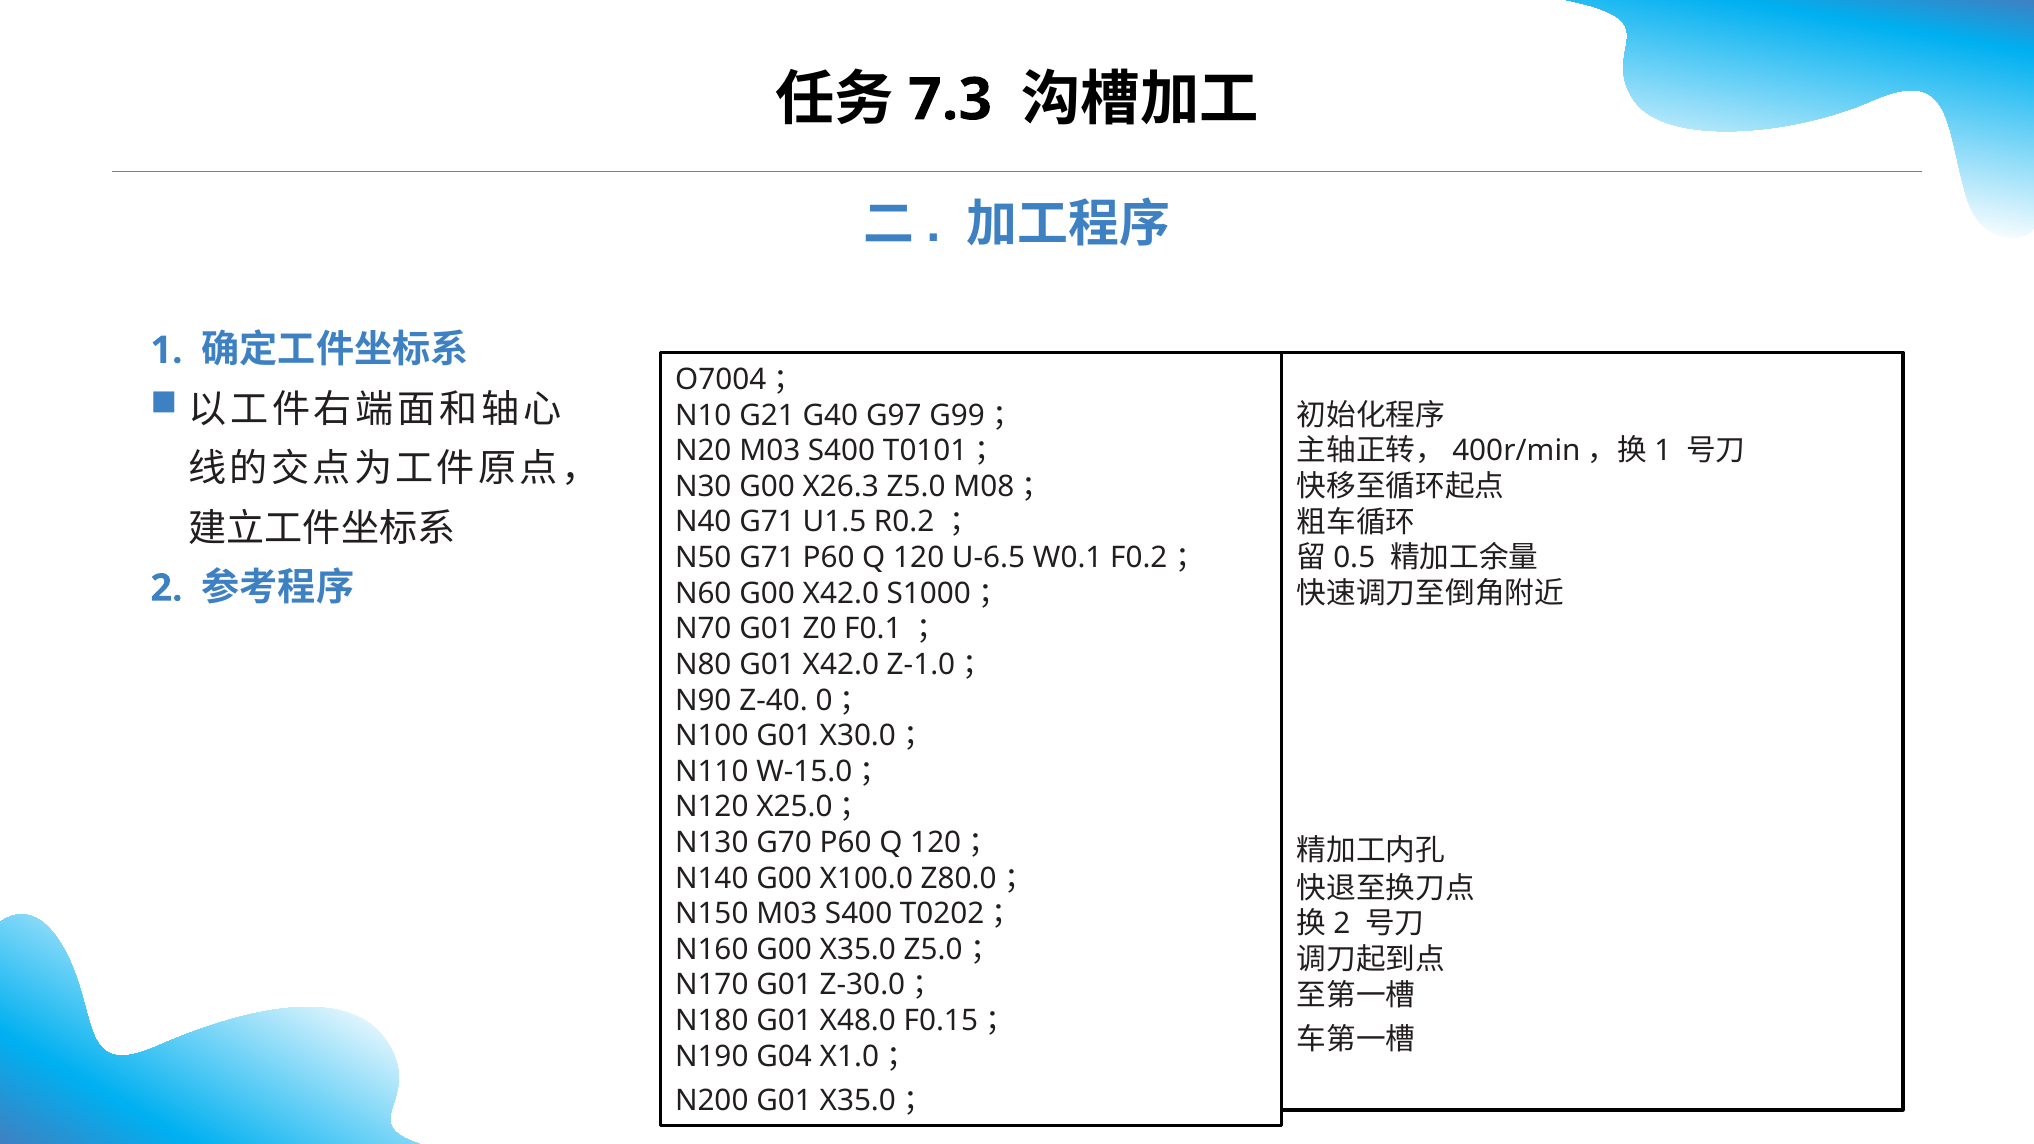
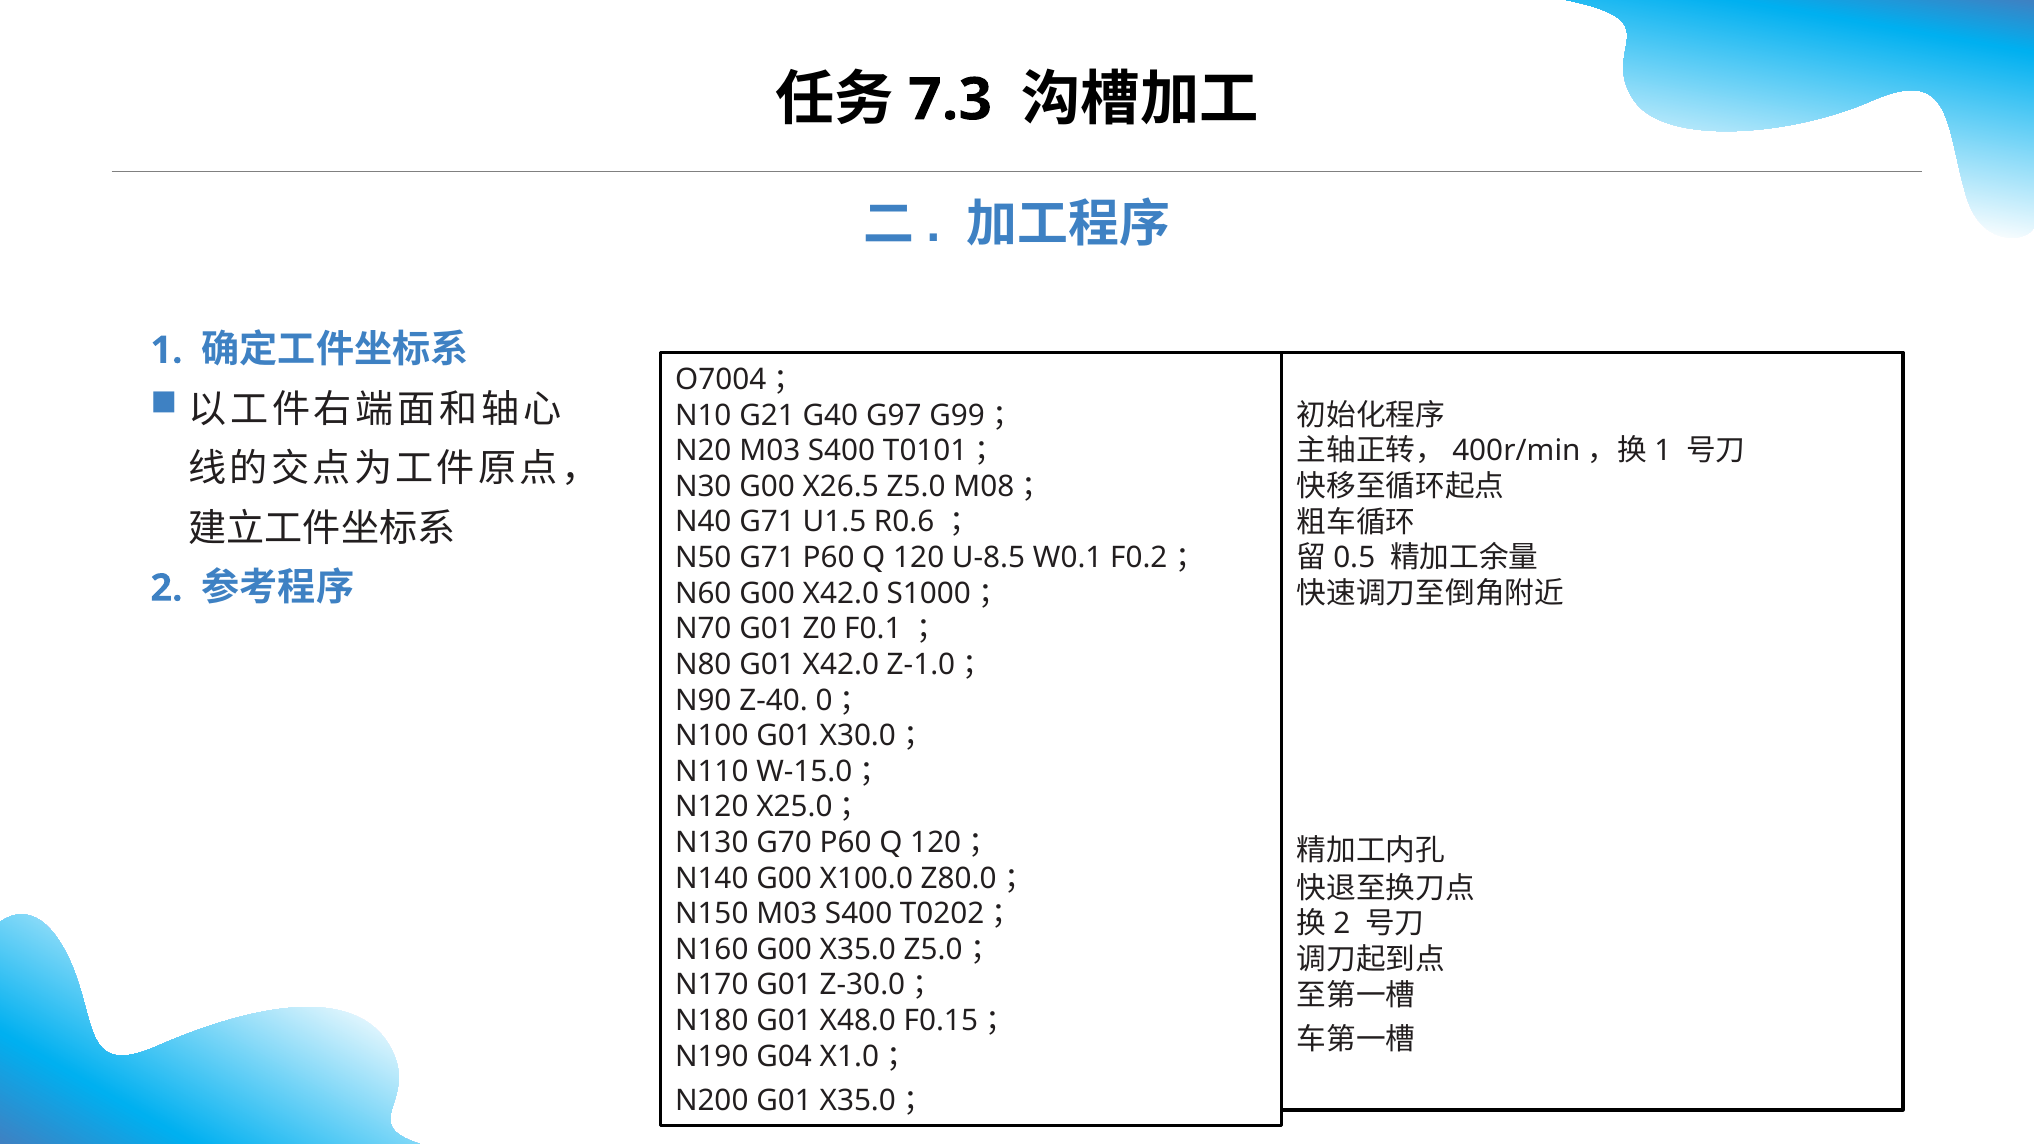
X26.3: X26.3 -> X26.5 (841, 487)
R0.2: R0.2 -> R0.6 (904, 522)
U-6.5: U-6.5 -> U-8.5 (989, 558)
